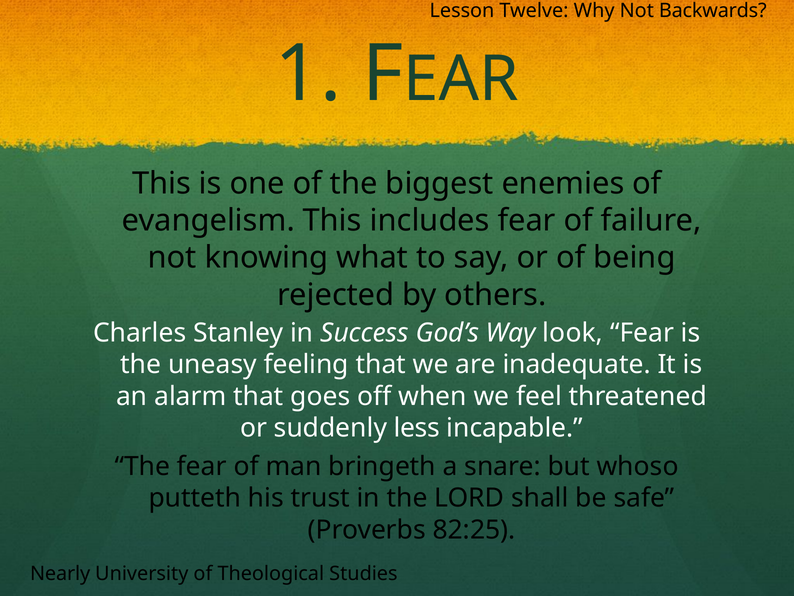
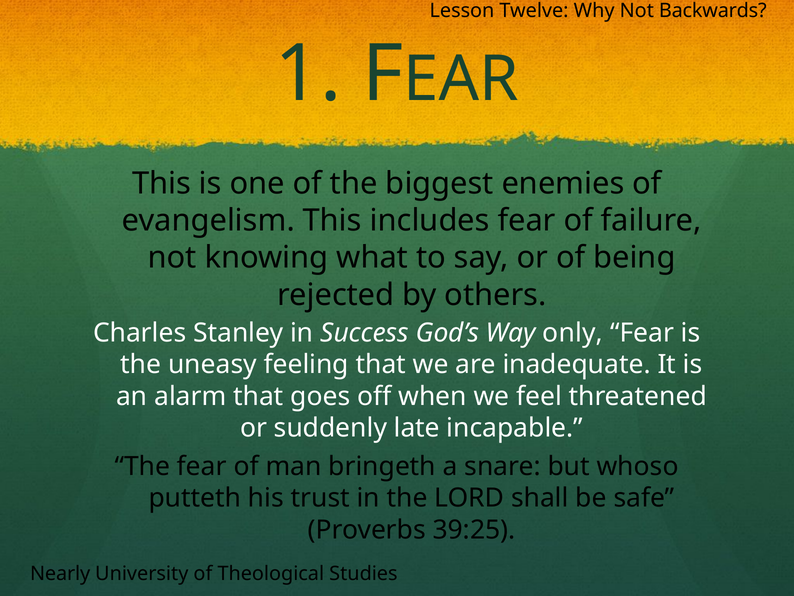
look: look -> only (573, 333)
less: less -> late (417, 428)
82:25: 82:25 -> 39:25 (474, 529)
